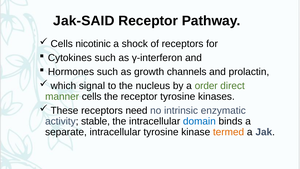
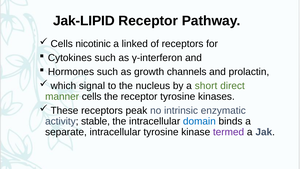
Jak-SAID: Jak-SAID -> Jak-LIPID (84, 21)
shock: shock -> linked (135, 44)
order: order -> short (206, 86)
need: need -> peak (136, 110)
termed colour: orange -> purple (229, 132)
